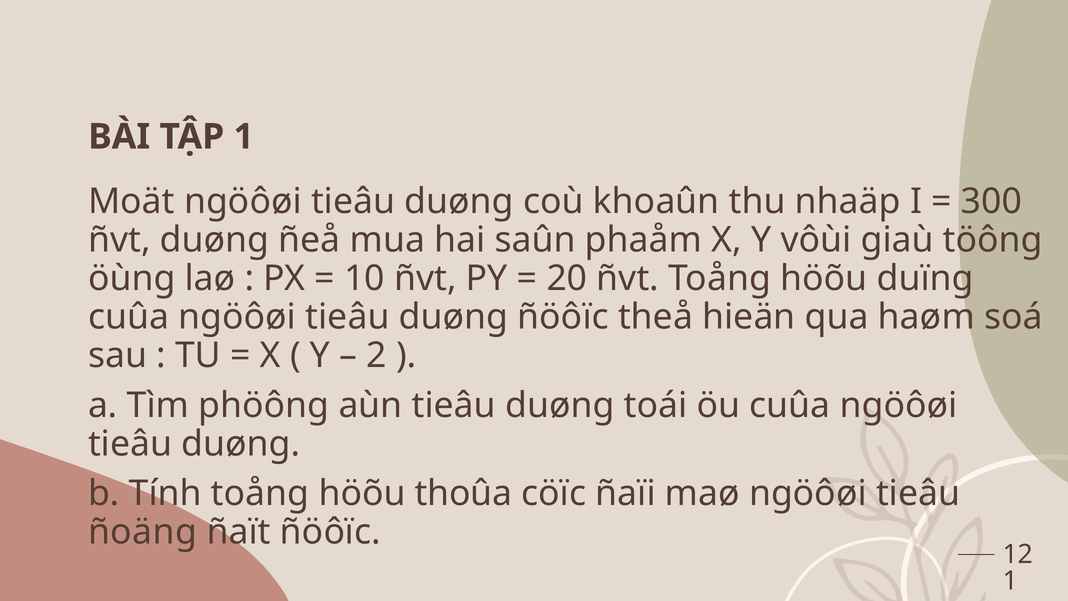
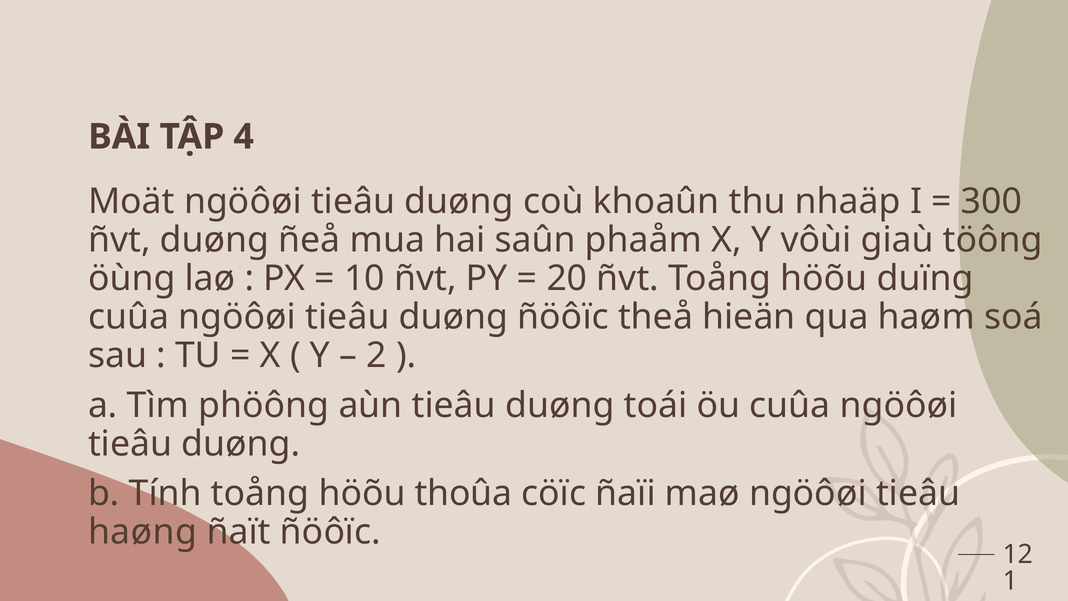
TẬP 1: 1 -> 4 (244, 137)
ñoäng: ñoäng -> haøng (143, 532)
